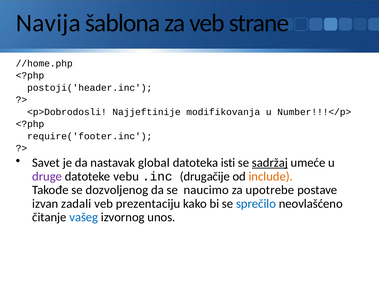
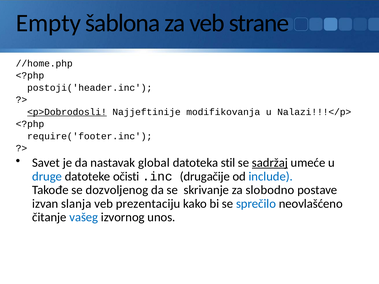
Navija: Navija -> Empty (48, 23)
<p>Dobrodosli underline: none -> present (67, 112)
Number!!!</p>: Number!!!</p> -> Nalazi!!!</p> (314, 112)
isti: isti -> stil (228, 163)
druge colour: purple -> blue (47, 177)
vebu: vebu -> očisti (126, 177)
include colour: orange -> blue (271, 177)
naucimo: naucimo -> skrivanje (206, 190)
upotrebe: upotrebe -> slobodno (270, 190)
zadali: zadali -> slanja (76, 204)
